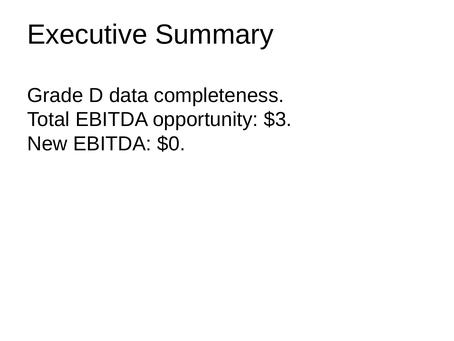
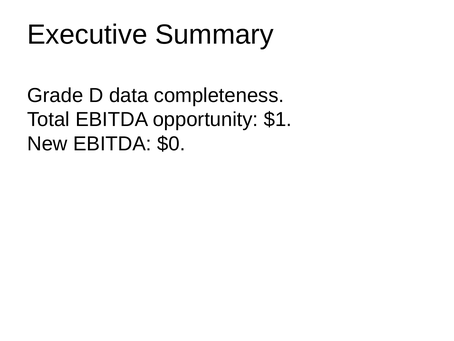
$3: $3 -> $1 (278, 119)
